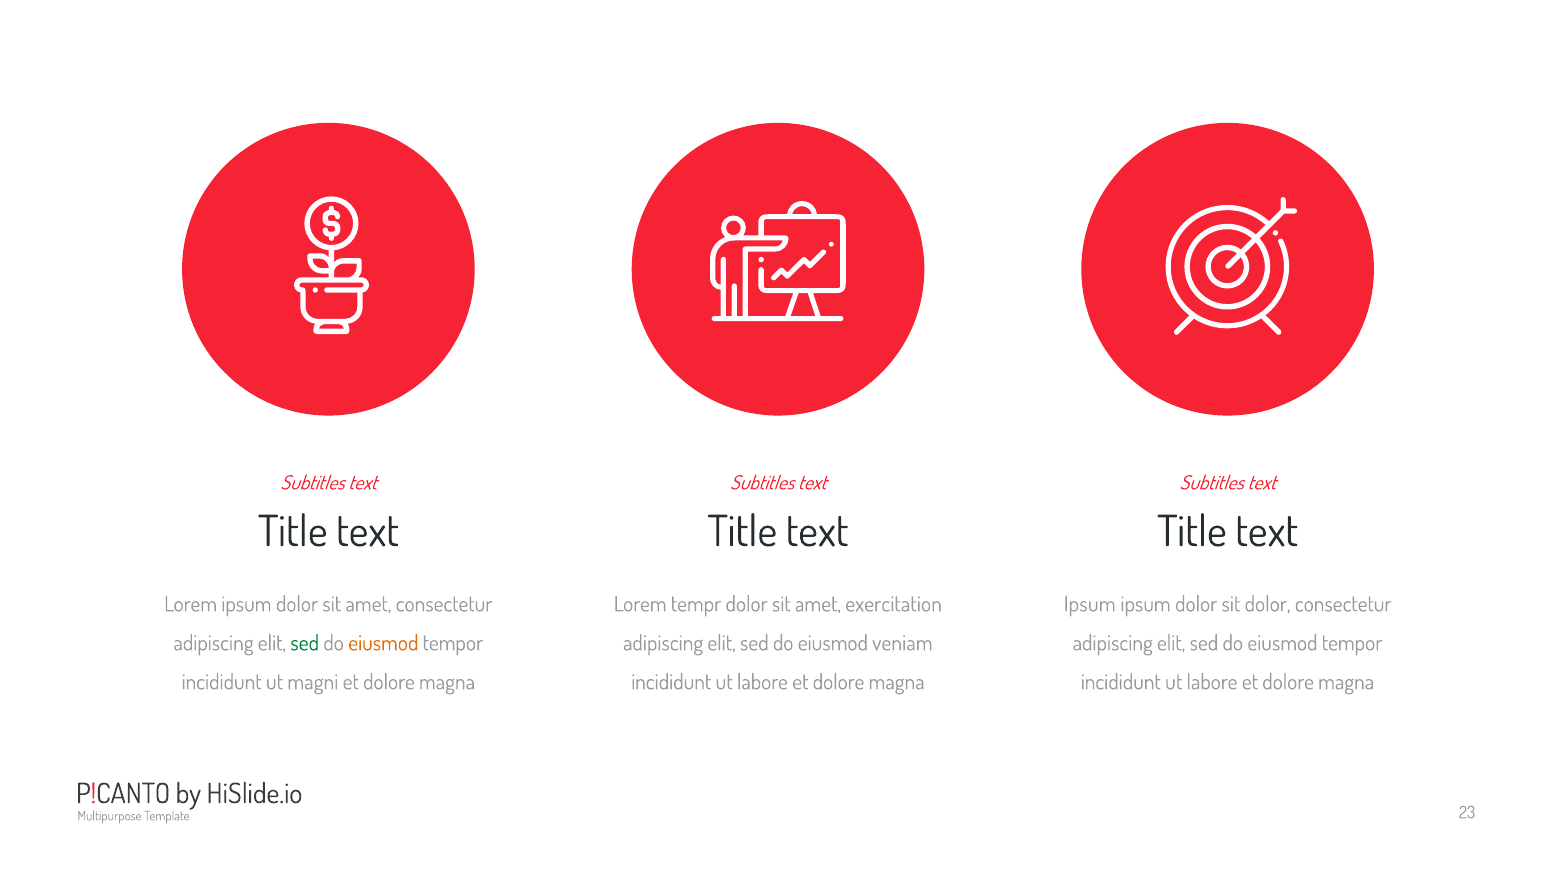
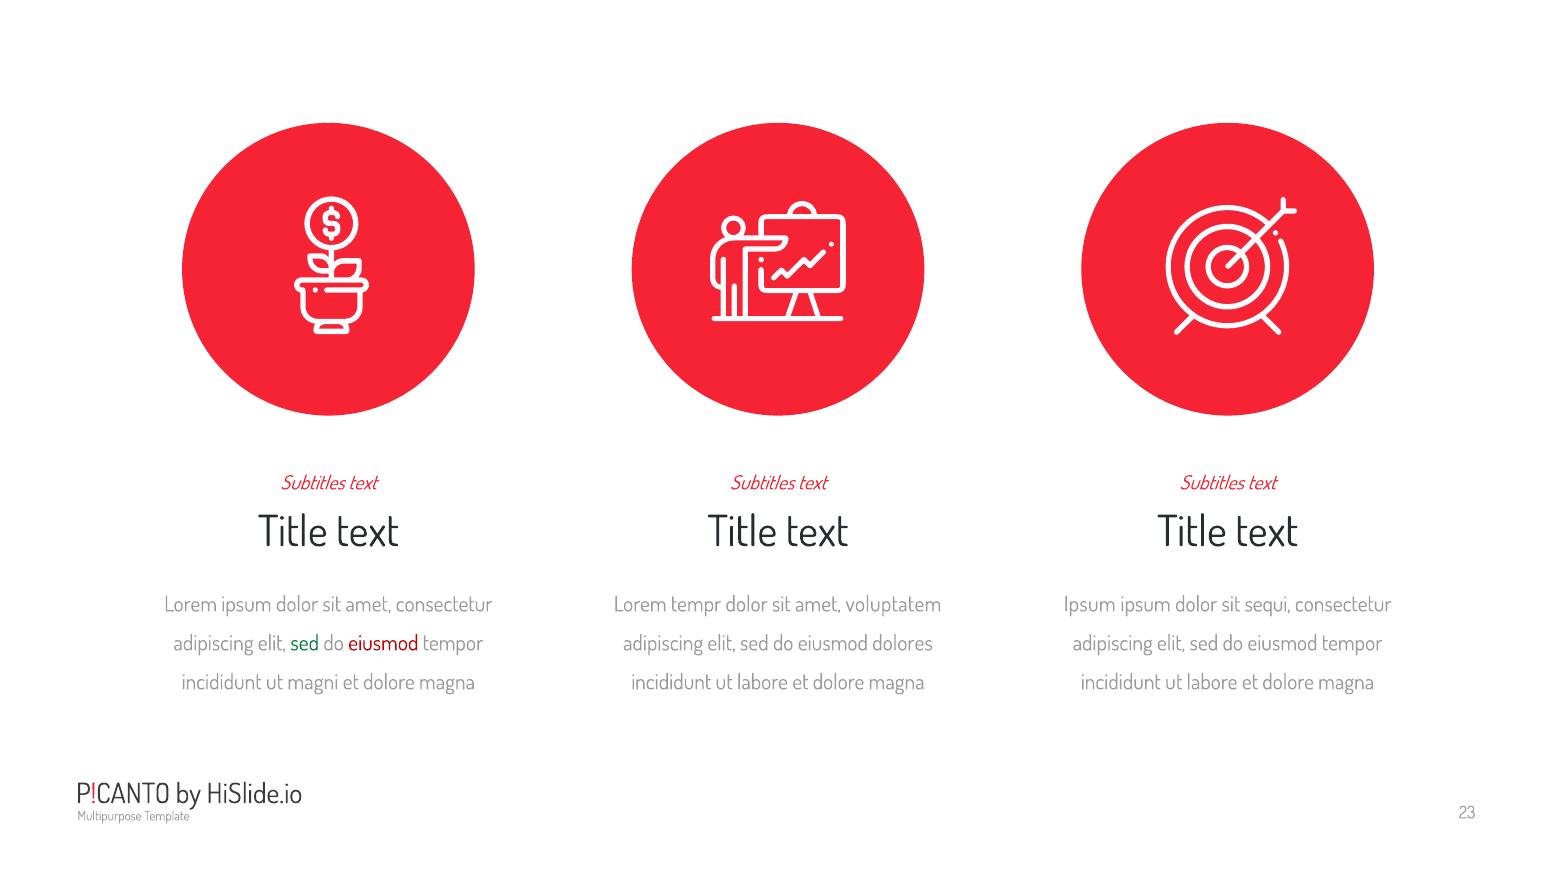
exercitation: exercitation -> voluptatem (893, 605)
sit dolor: dolor -> sequi (1268, 605)
eiusmod colour: orange -> red (383, 644)
veniam: veniam -> dolores (902, 644)
